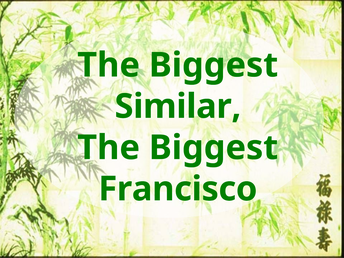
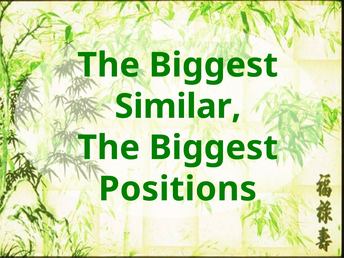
Francisco: Francisco -> Positions (178, 189)
